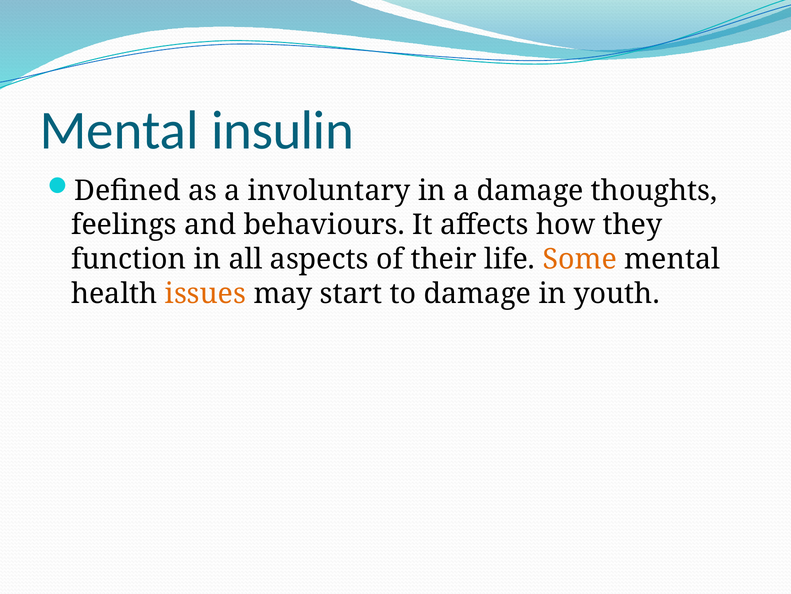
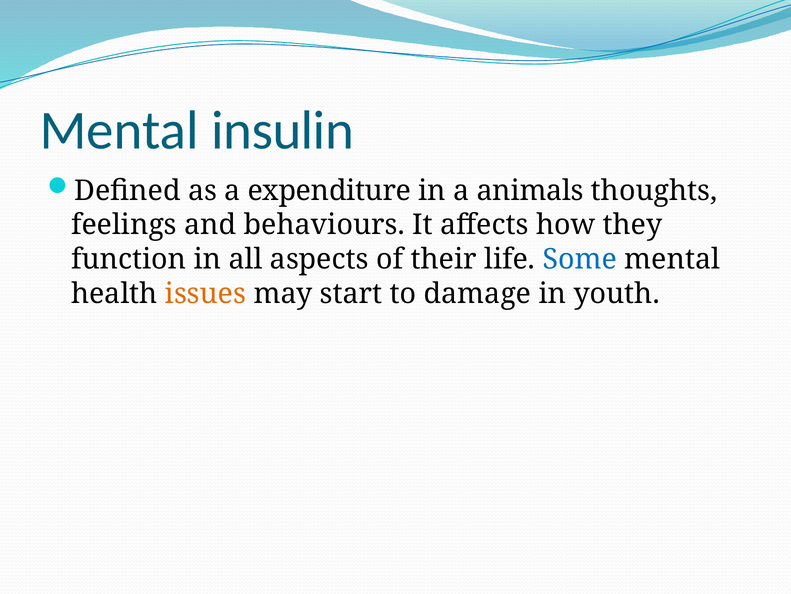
involuntary: involuntary -> expenditure (329, 190)
a damage: damage -> animals (530, 190)
Some colour: orange -> blue (580, 259)
